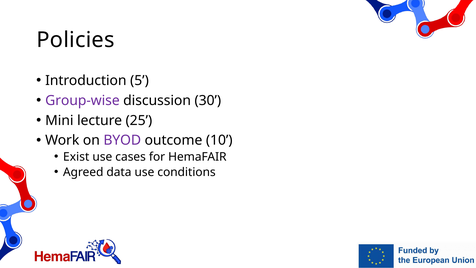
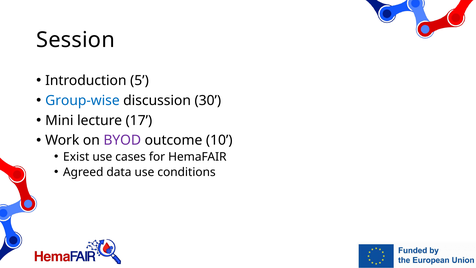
Policies: Policies -> Session (76, 40)
Group-wise colour: purple -> blue (82, 100)
25: 25 -> 17 (139, 120)
